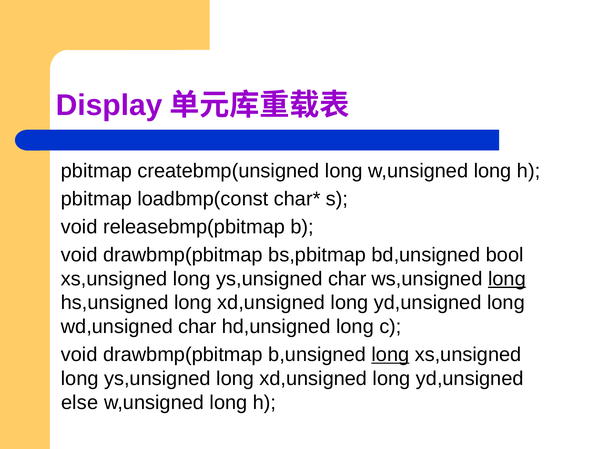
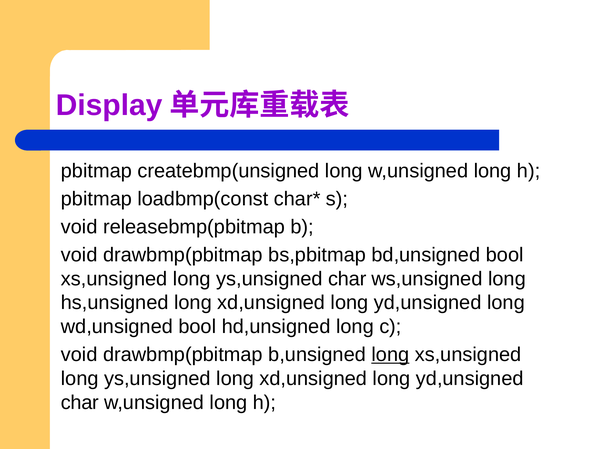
long underline: present -> none (507, 279)
wd,unsigned char: char -> bool (197, 327)
else: else -> char (80, 403)
